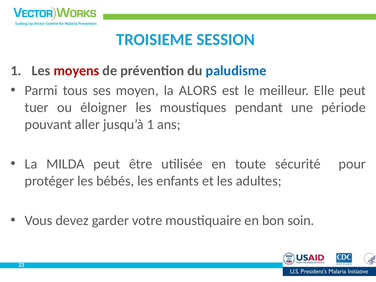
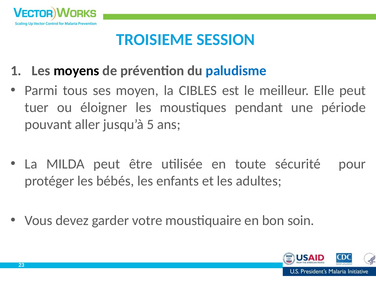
moyens colour: red -> black (76, 71)
ALORS: ALORS -> CIBLES (198, 91)
jusqu’à 1: 1 -> 5 (150, 124)
